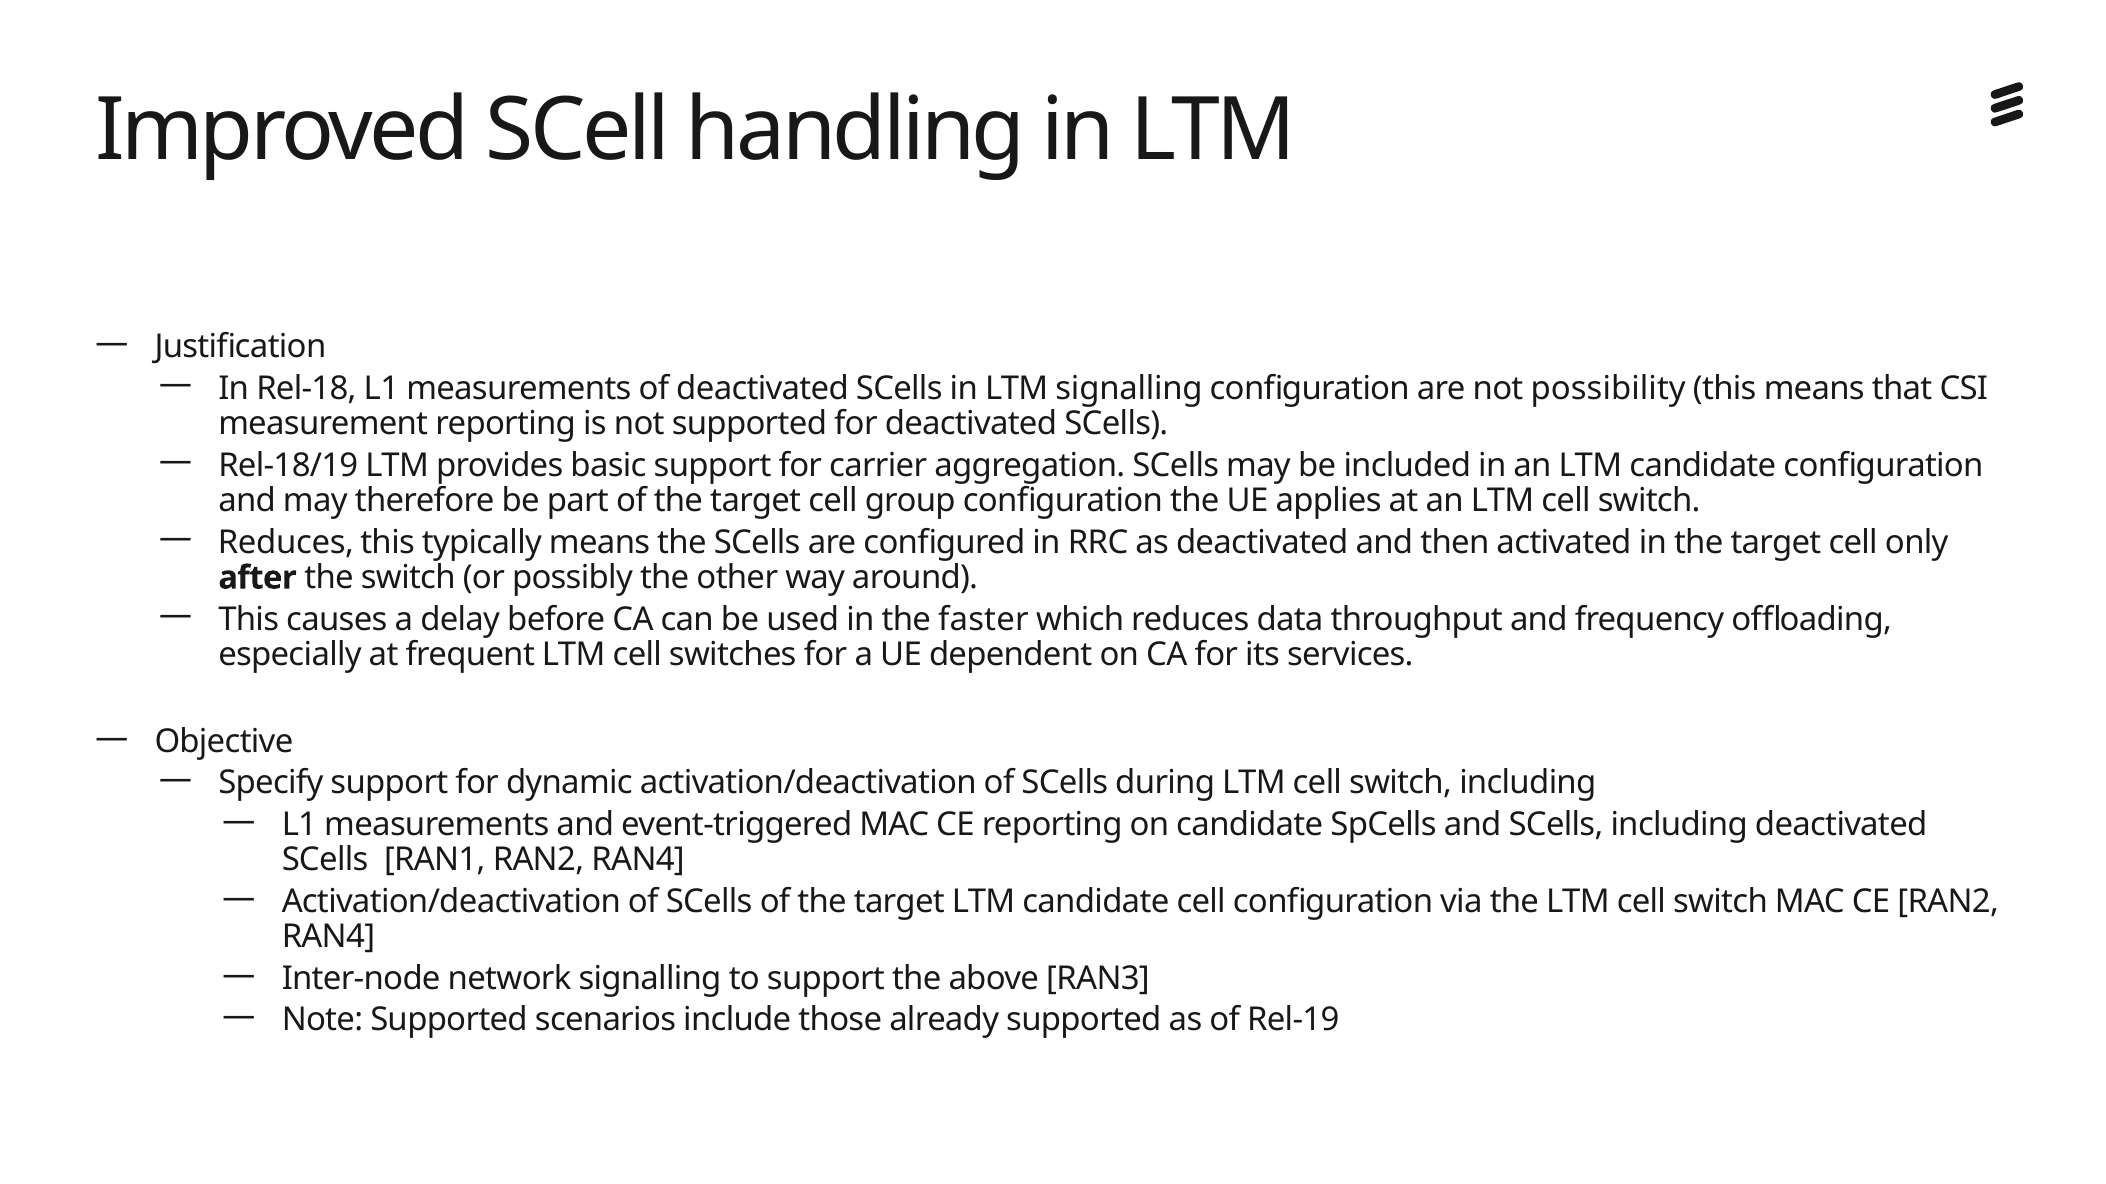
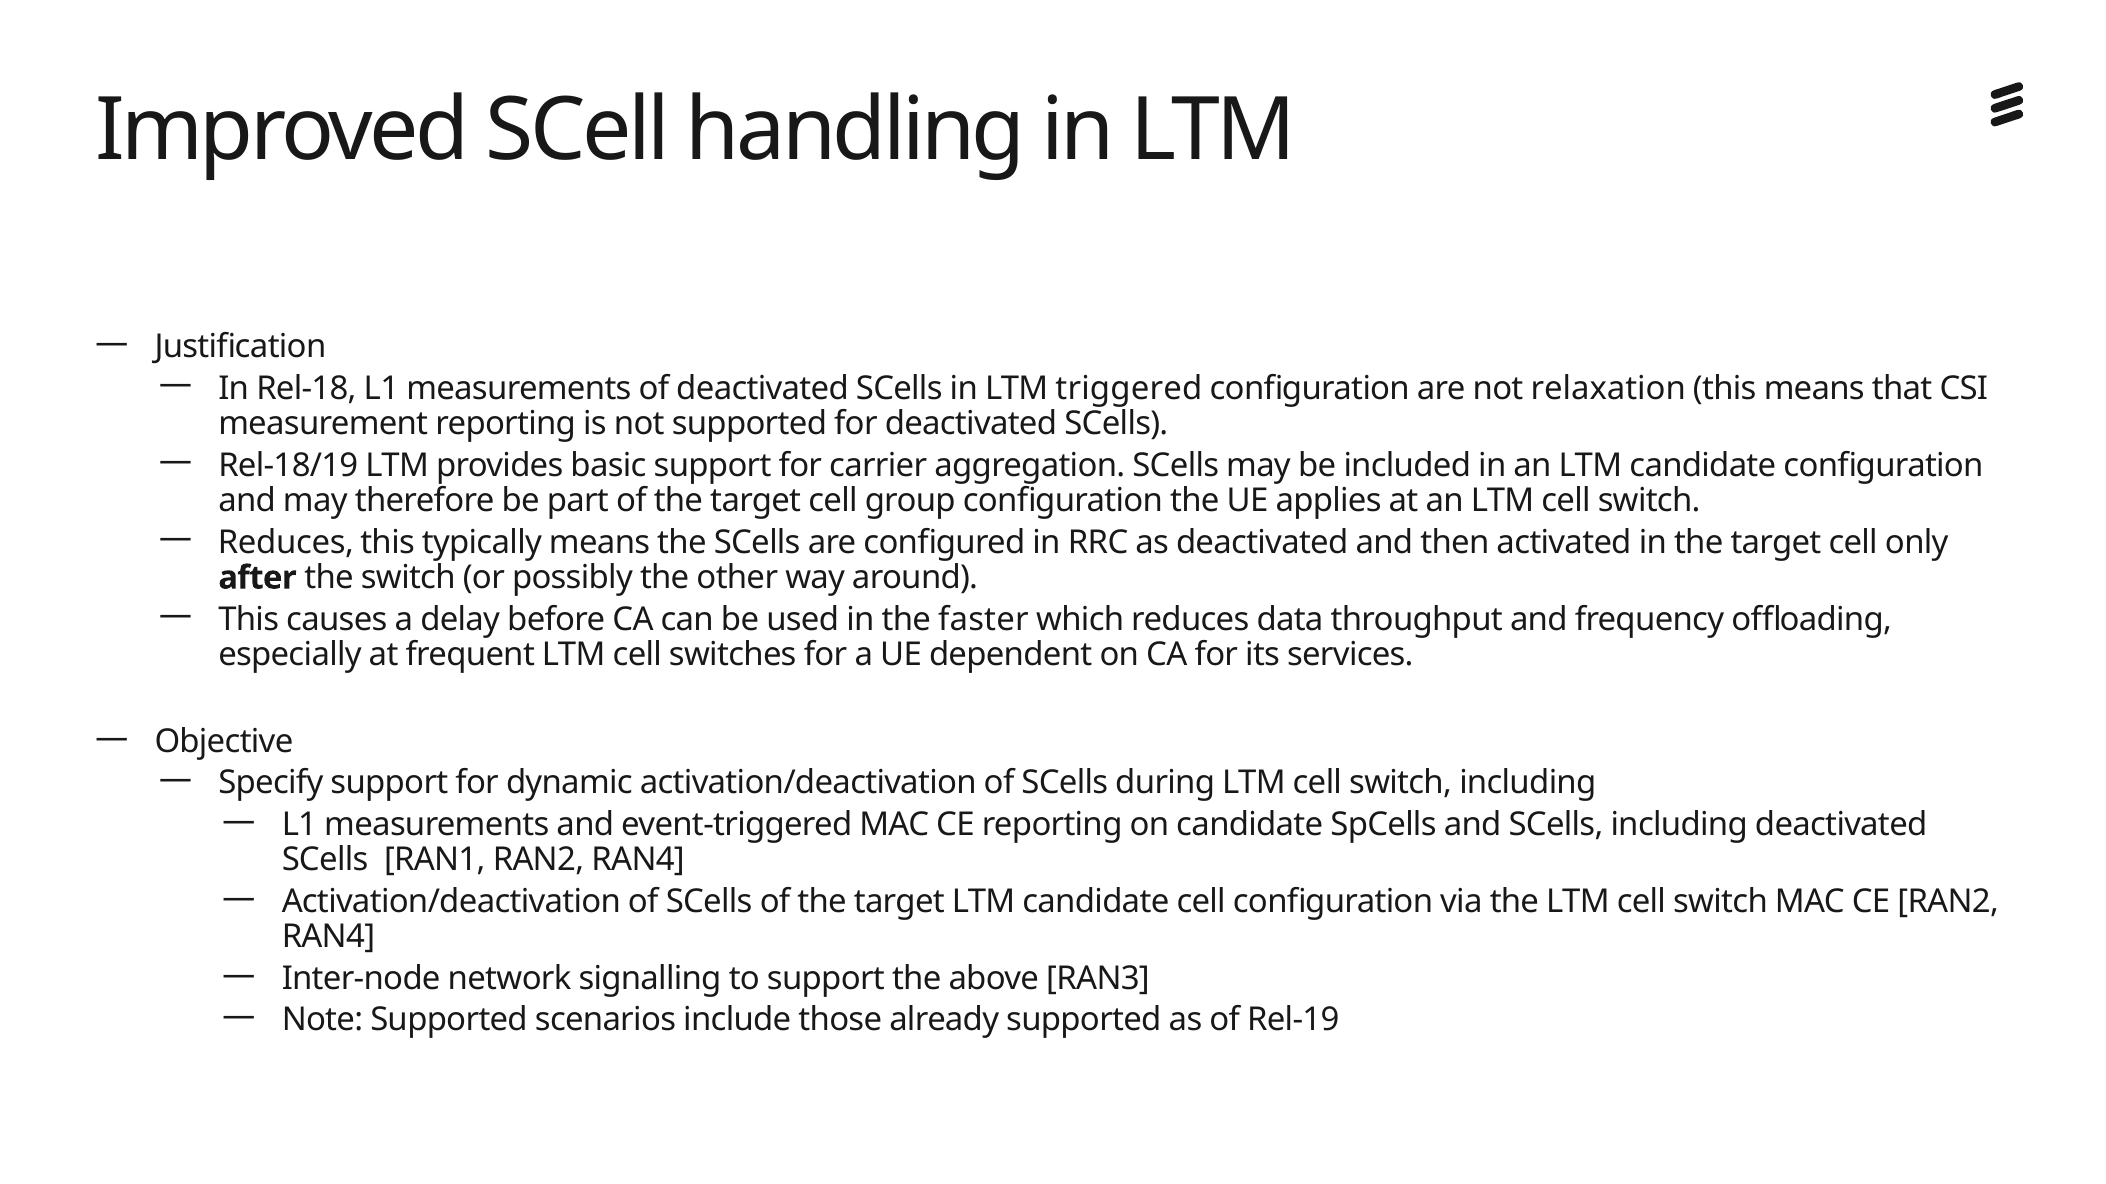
LTM signalling: signalling -> triggered (1129, 388)
possibility: possibility -> relaxation (1608, 388)
